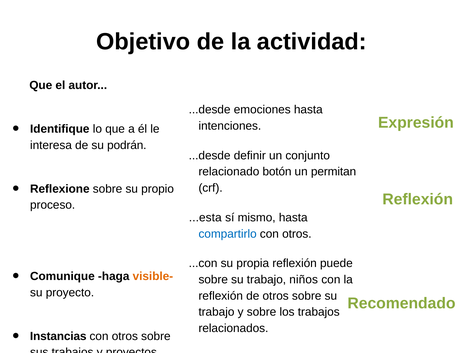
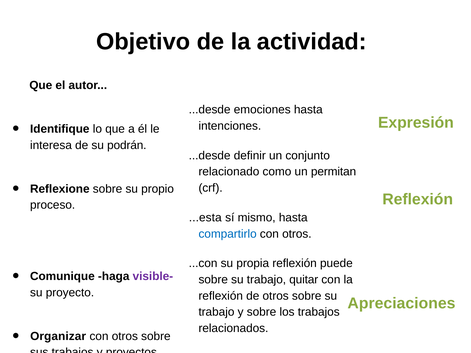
botón: botón -> como (277, 172)
visible- colour: orange -> purple (153, 276)
niños: niños -> quitar (304, 280)
Recomendado: Recomendado -> Apreciaciones (401, 304)
Instancias: Instancias -> Organizar (58, 336)
